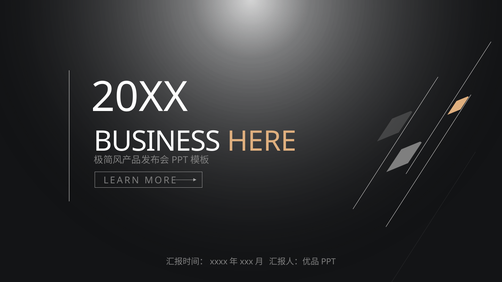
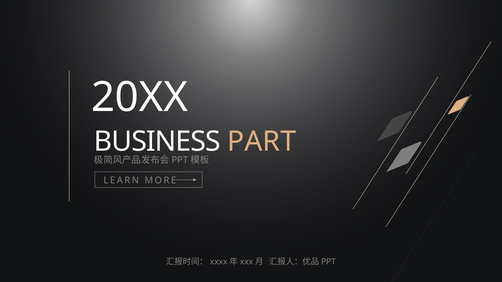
HERE: HERE -> PART (262, 142)
